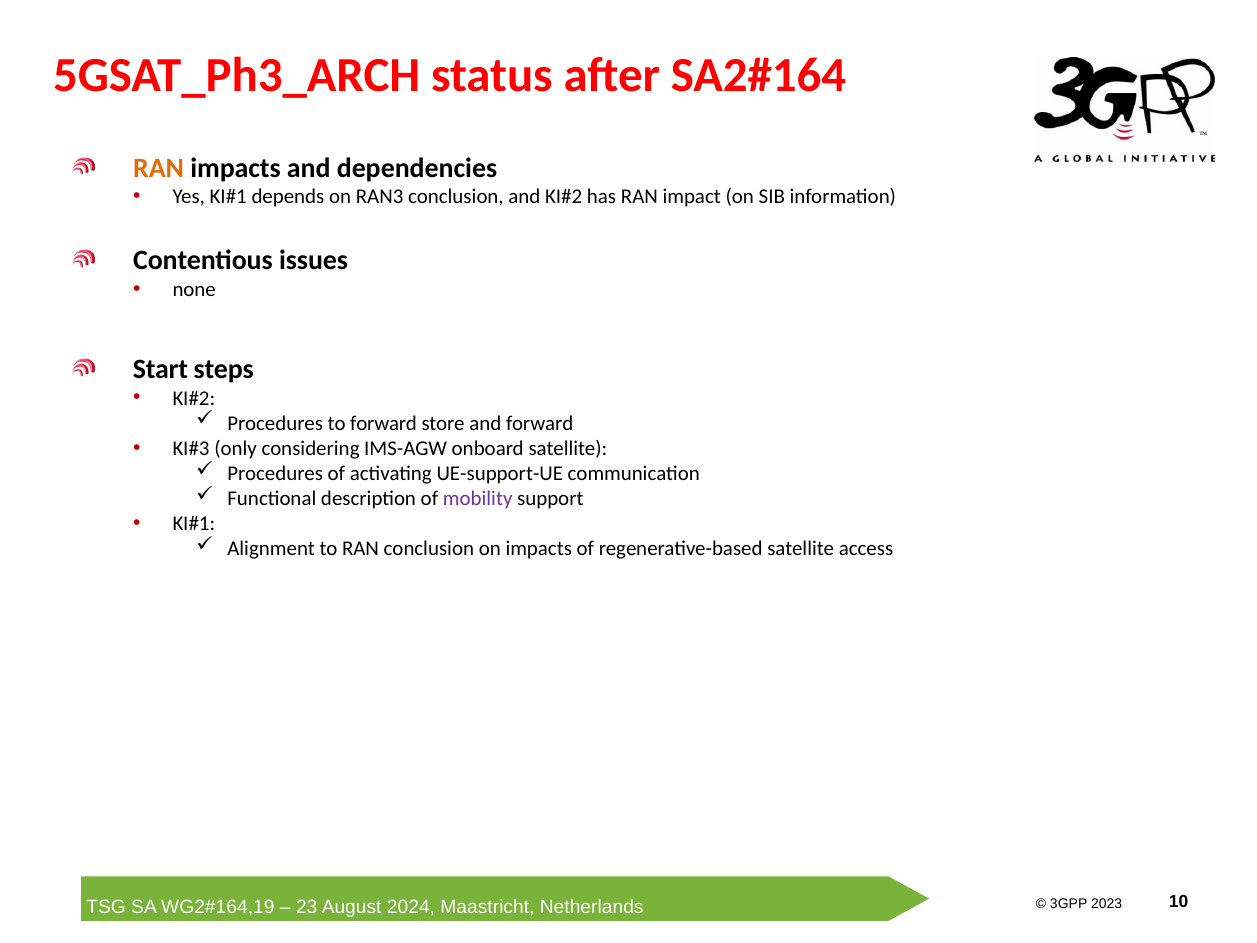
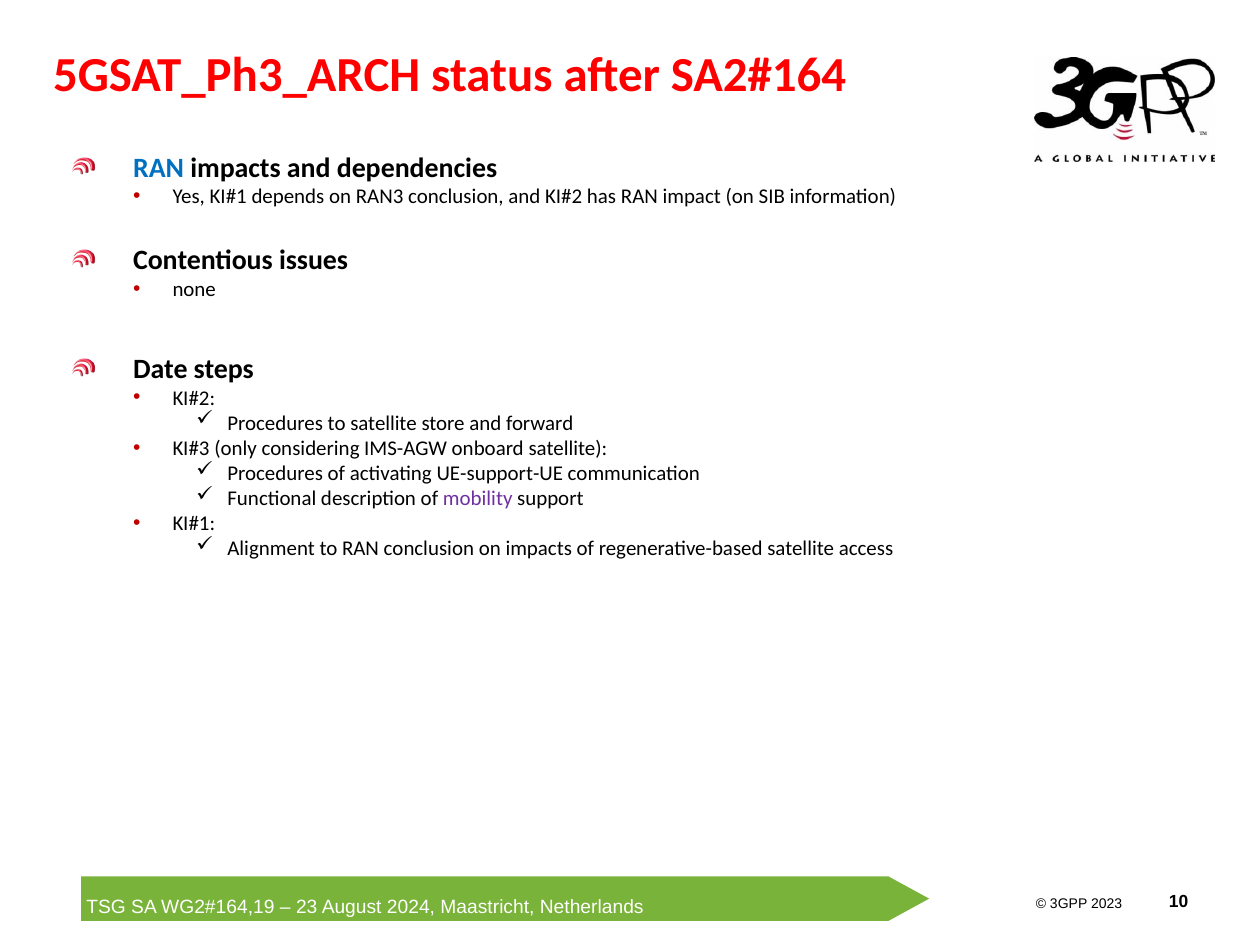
RAN colour: orange -> blue (159, 168)
Start: Start -> Date (160, 369)
to forward: forward -> satellite (383, 423)
